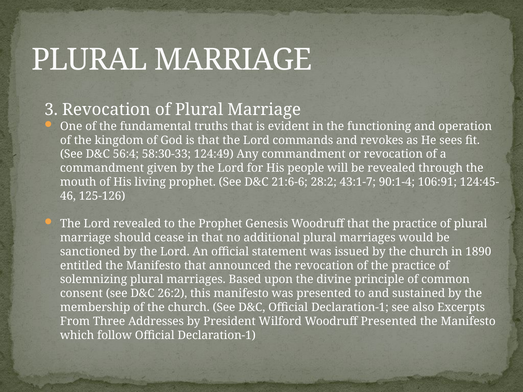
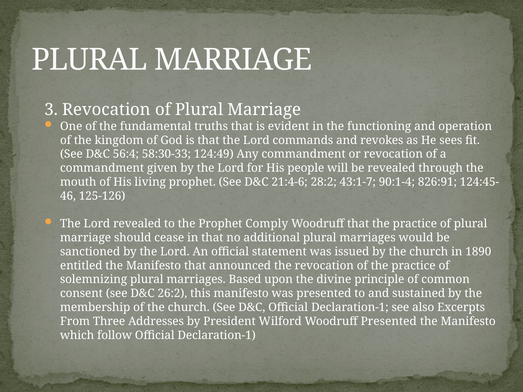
21:6-6: 21:6-6 -> 21:4-6 (290, 182)
106:91: 106:91 -> 826:91 (437, 182)
Genesis: Genesis -> Comply (267, 224)
